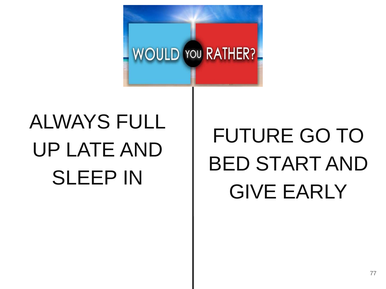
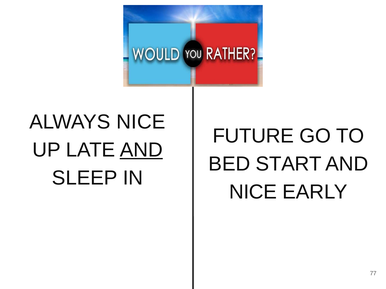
ALWAYS FULL: FULL -> NICE (141, 122)
AND underline: none -> present (141, 150)
GIVE: GIVE -> NICE (253, 192)
